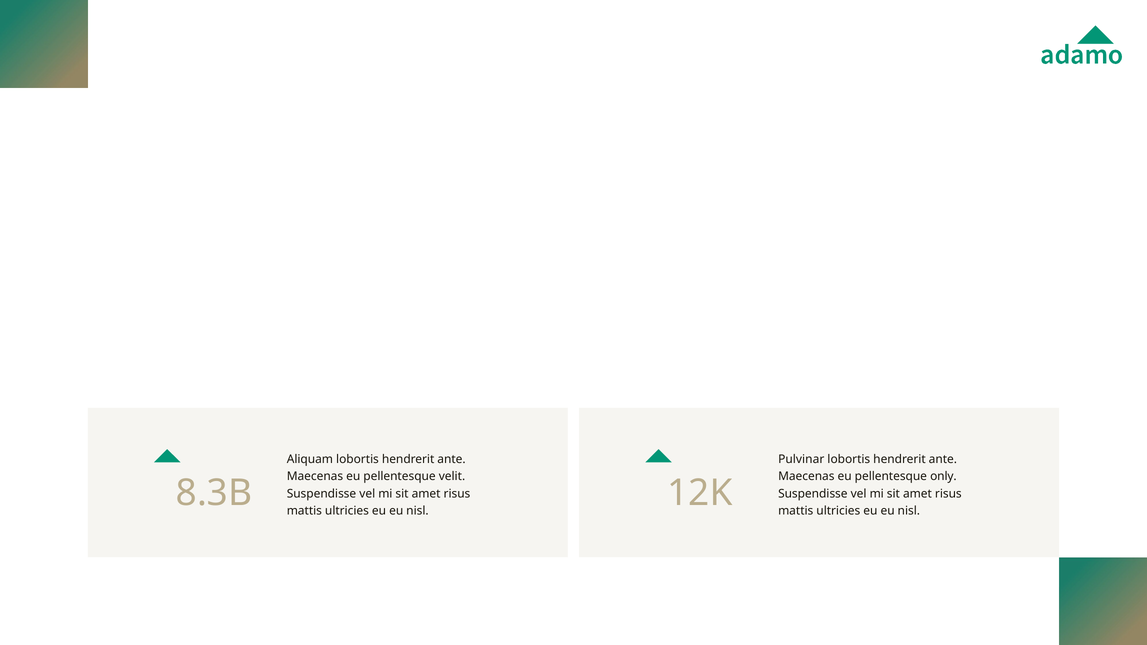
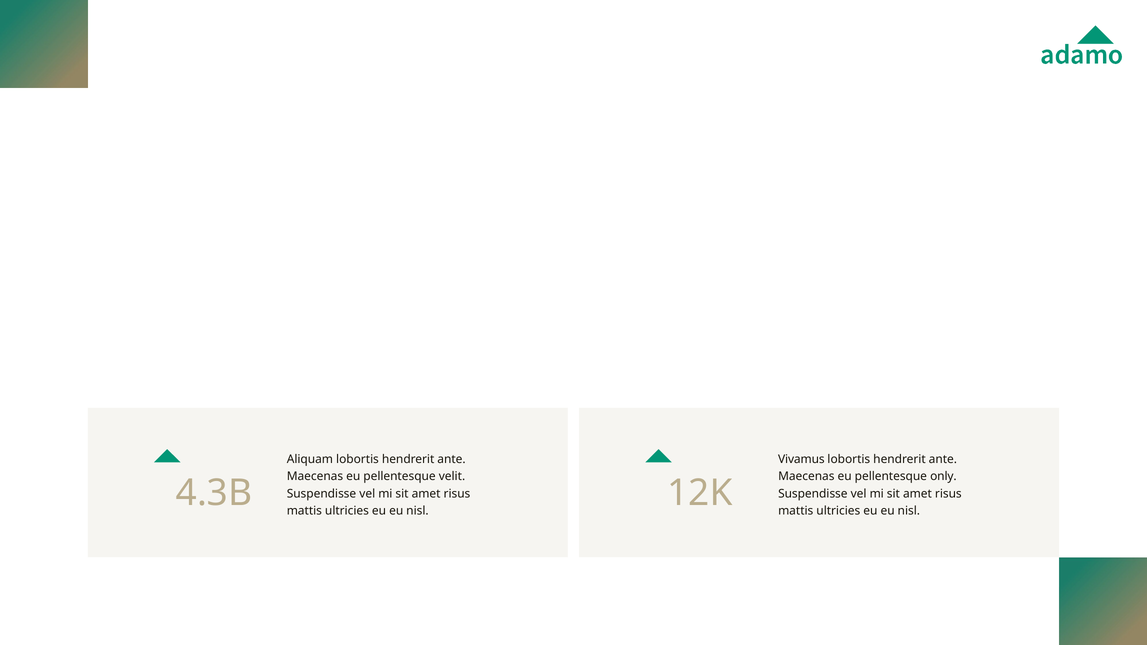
Pulvinar: Pulvinar -> Vivamus (801, 459)
8.3B: 8.3B -> 4.3B (214, 493)
